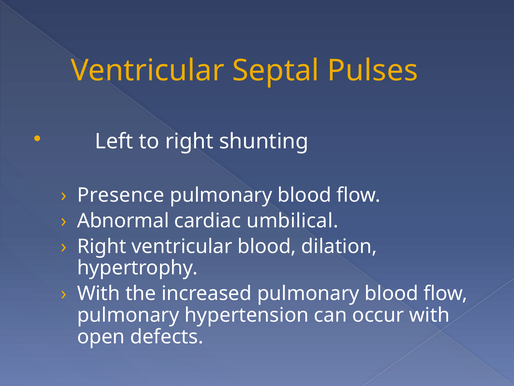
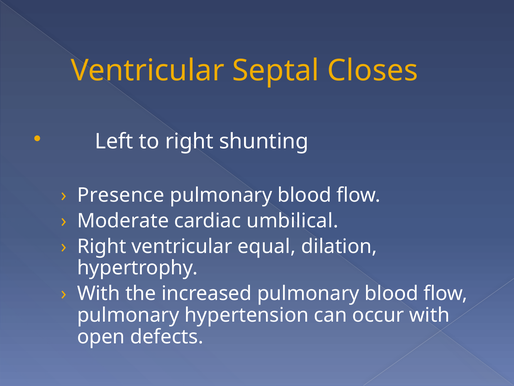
Pulses: Pulses -> Closes (373, 71)
Abnormal: Abnormal -> Moderate (123, 221)
ventricular blood: blood -> equal (267, 246)
